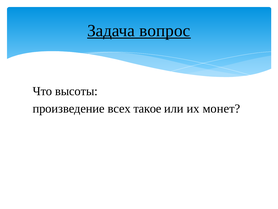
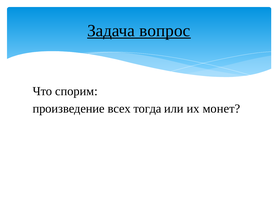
высоты: высоты -> спорим (76, 91)
такое: такое -> тогда (147, 108)
